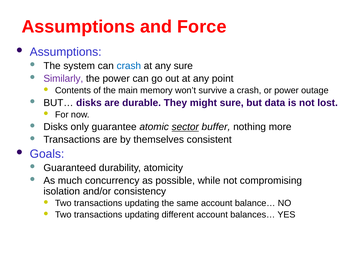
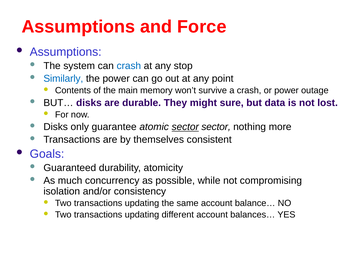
any sure: sure -> stop (183, 66)
Similarly colour: purple -> blue (63, 79)
sector buffer: buffer -> sector (216, 127)
